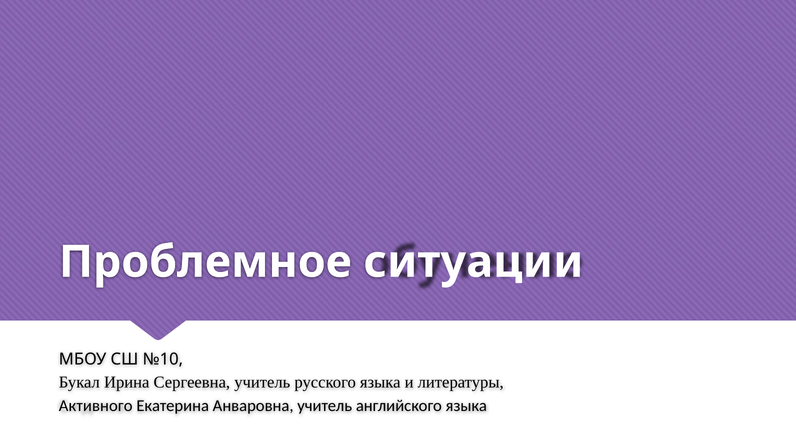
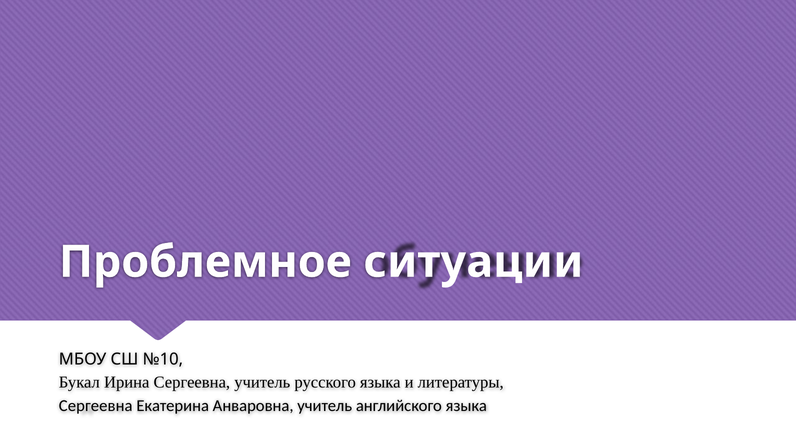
Активного: Активного -> Сергеевна (96, 405)
